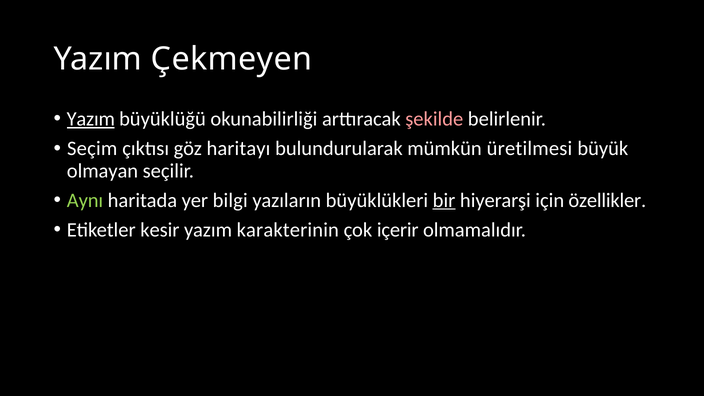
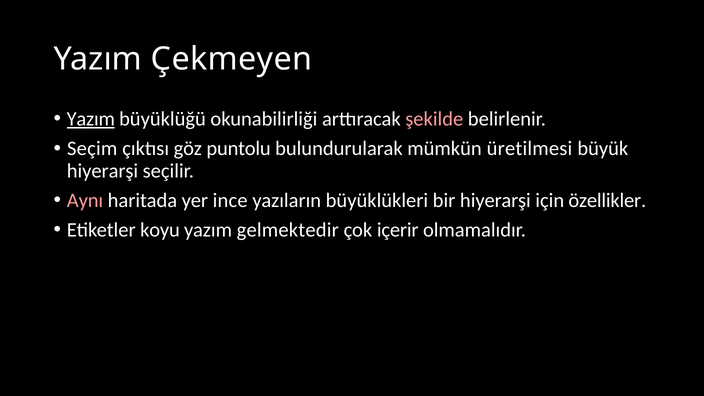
haritayı: haritayı -> puntolu (239, 149)
olmayan: olmayan -> hiyerarşi (103, 171)
Aynı colour: light green -> pink (85, 200)
bilgi: bilgi -> ince (230, 200)
bir underline: present -> none (444, 200)
kesir: kesir -> koyu (160, 230)
karakterinin: karakterinin -> gelmektedir (288, 230)
